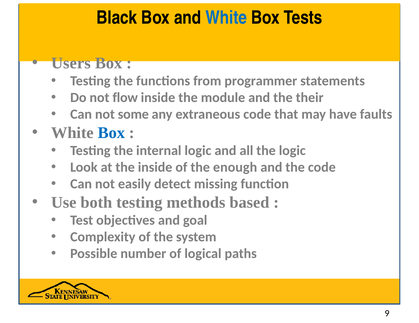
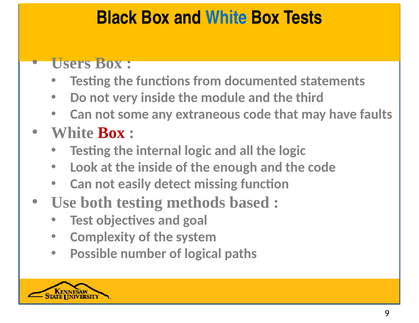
programmer: programmer -> documented (261, 81)
flow: flow -> very (125, 98)
their: their -> third (310, 98)
Box colour: blue -> red (111, 133)
